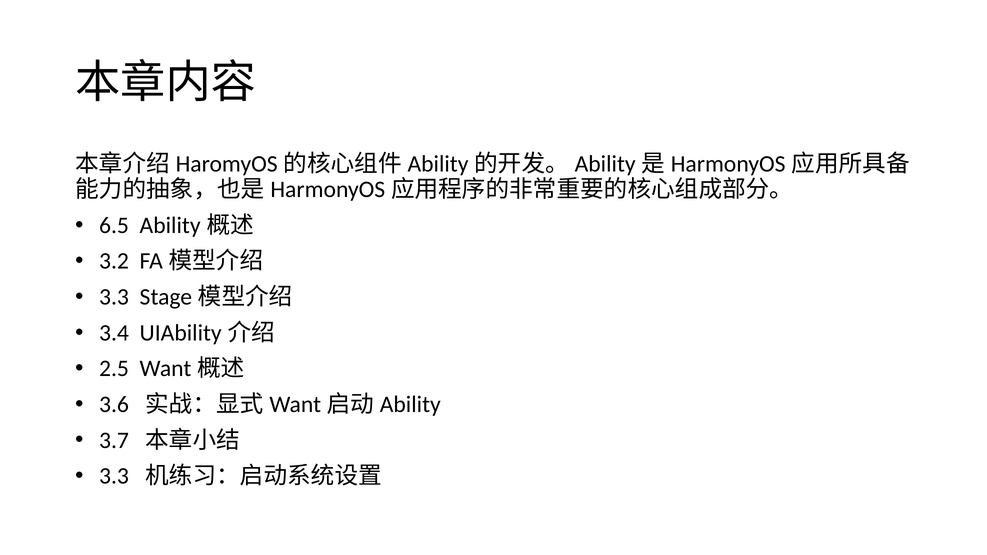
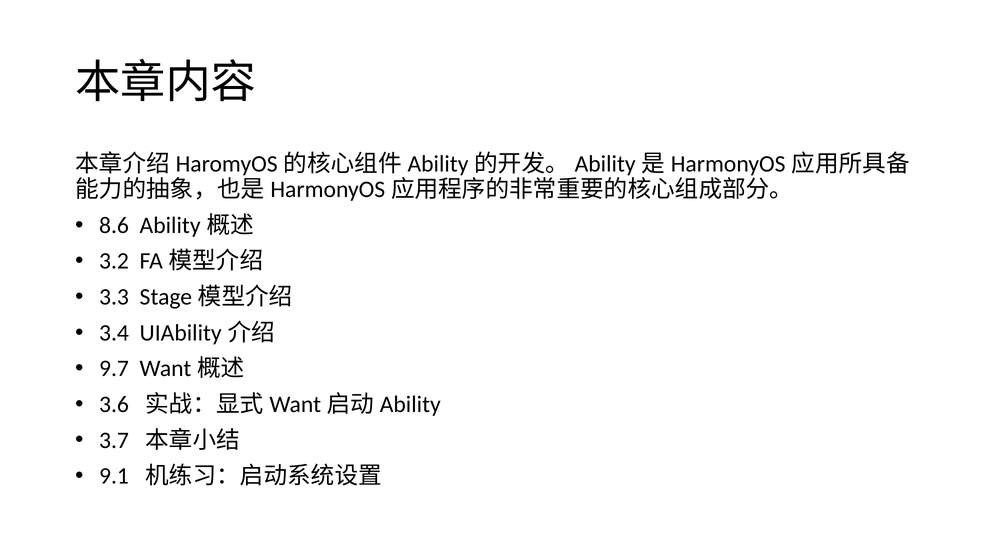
6.5: 6.5 -> 8.6 (114, 225)
2.5: 2.5 -> 9.7 (114, 369)
3.3: 3.3 -> 9.1 (114, 476)
